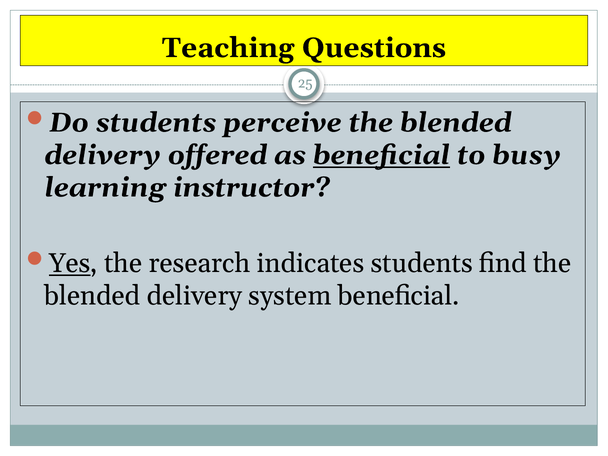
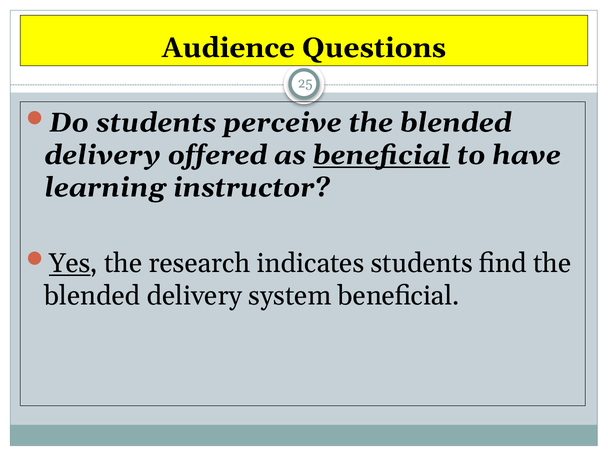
Teaching: Teaching -> Audience (228, 48)
busy: busy -> have (527, 155)
